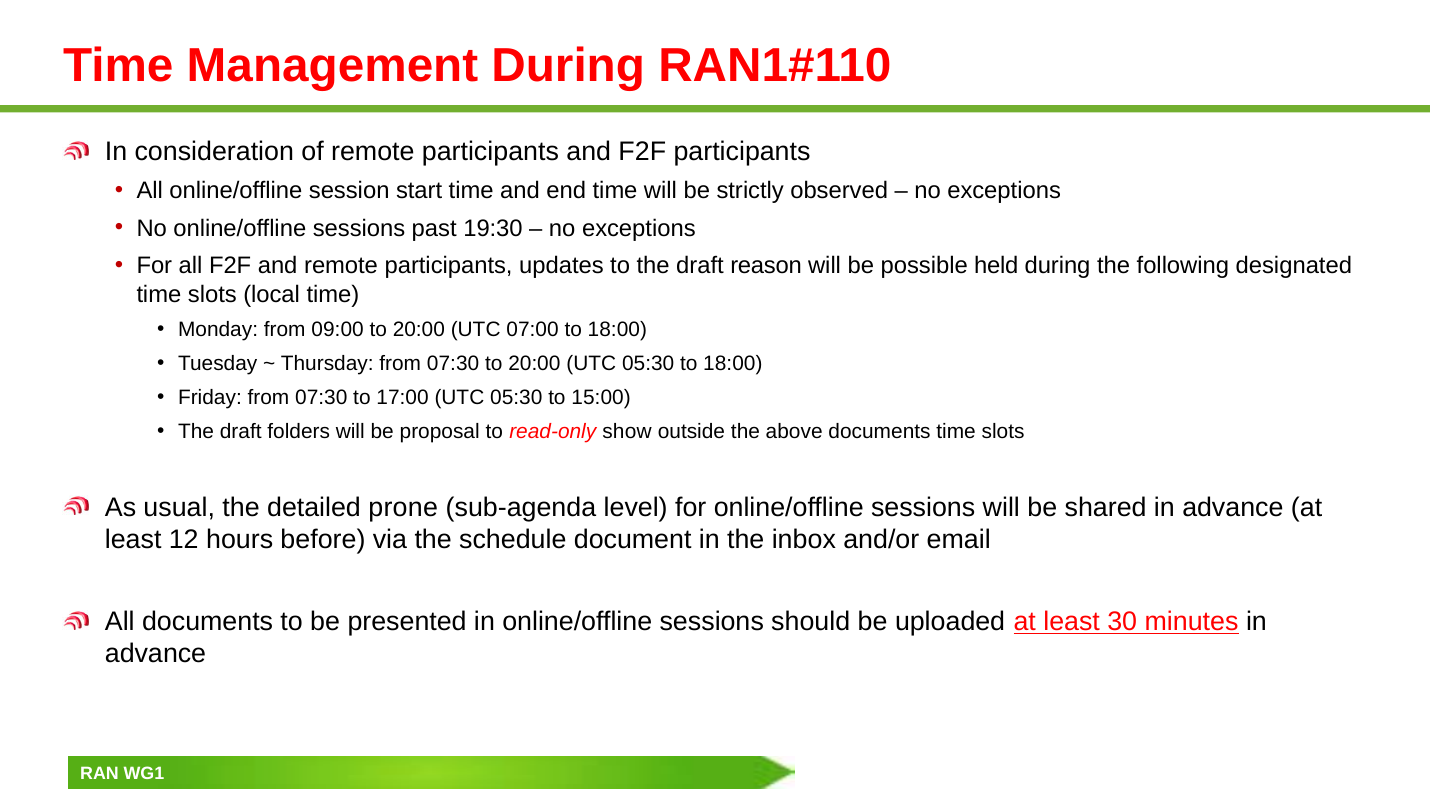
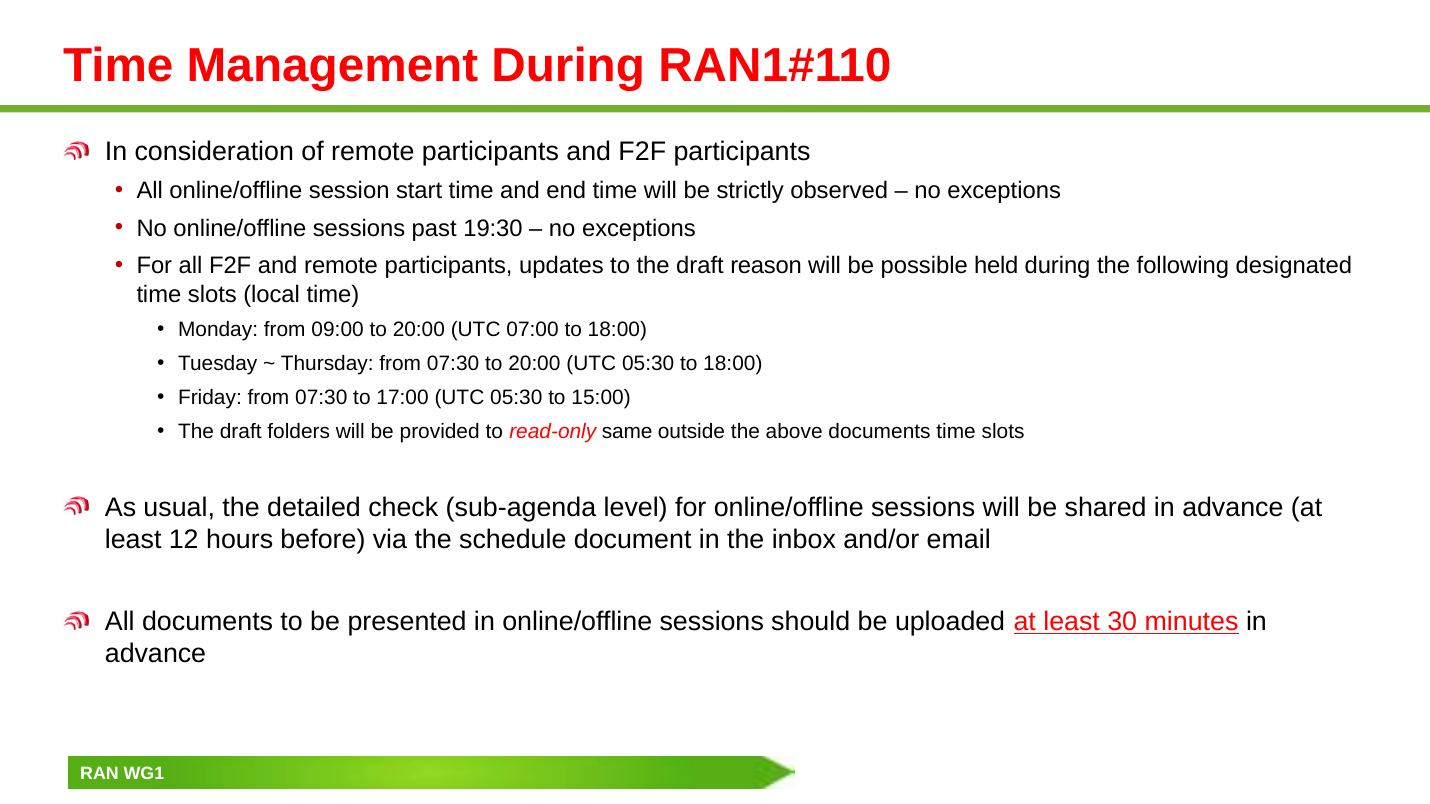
proposal: proposal -> provided (440, 432)
show: show -> same (627, 432)
prone: prone -> check (403, 507)
